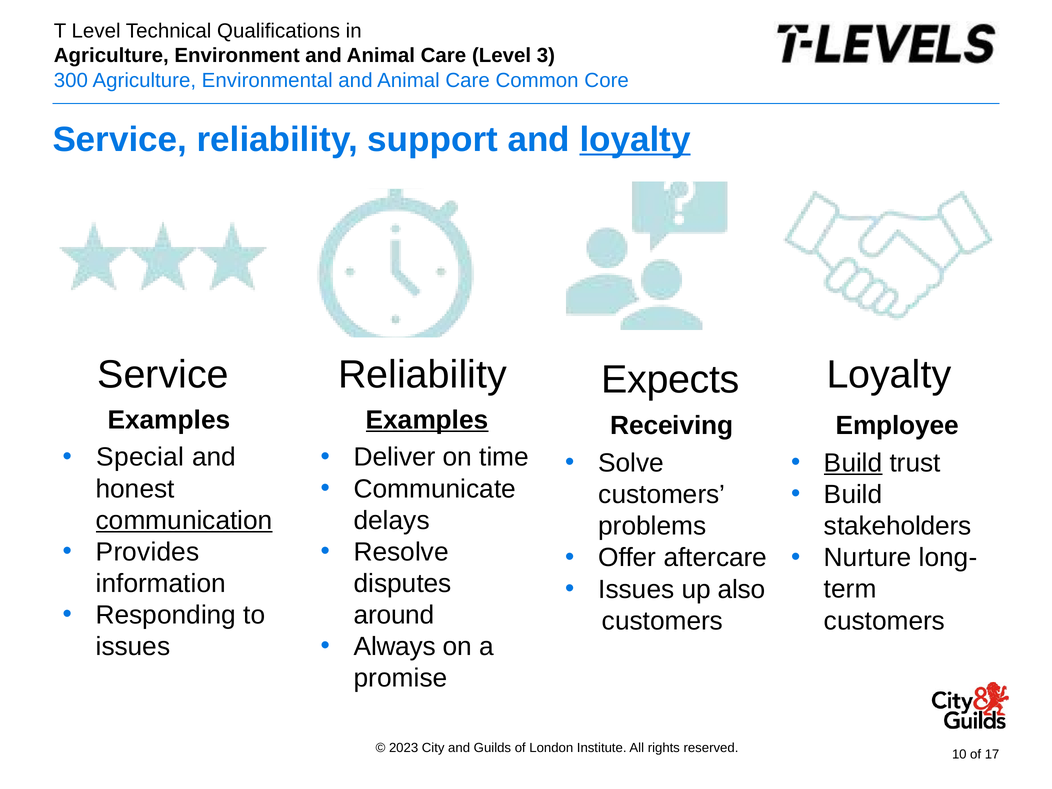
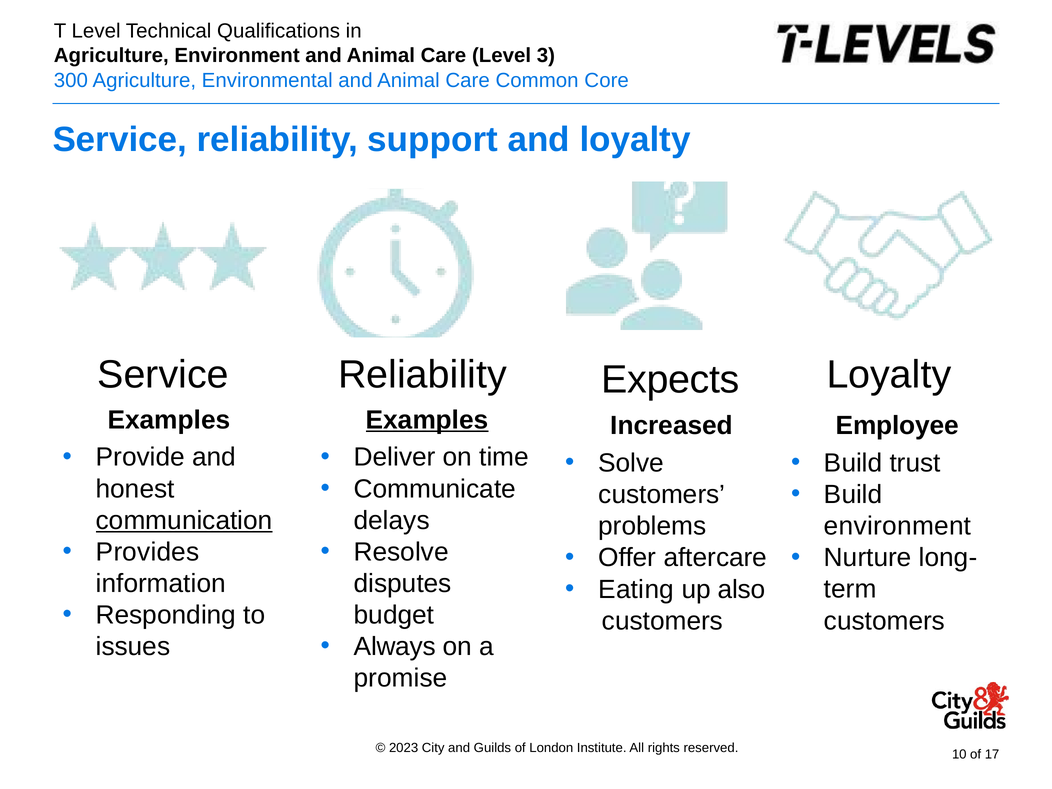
loyalty underline: present -> none (635, 139)
Receiving: Receiving -> Increased (672, 426)
Special: Special -> Provide (140, 457)
Build underline: present -> none (853, 463)
stakeholders: stakeholders -> environment (898, 526)
Issues: Issues -> Eating (636, 589)
around: around -> budget (394, 615)
